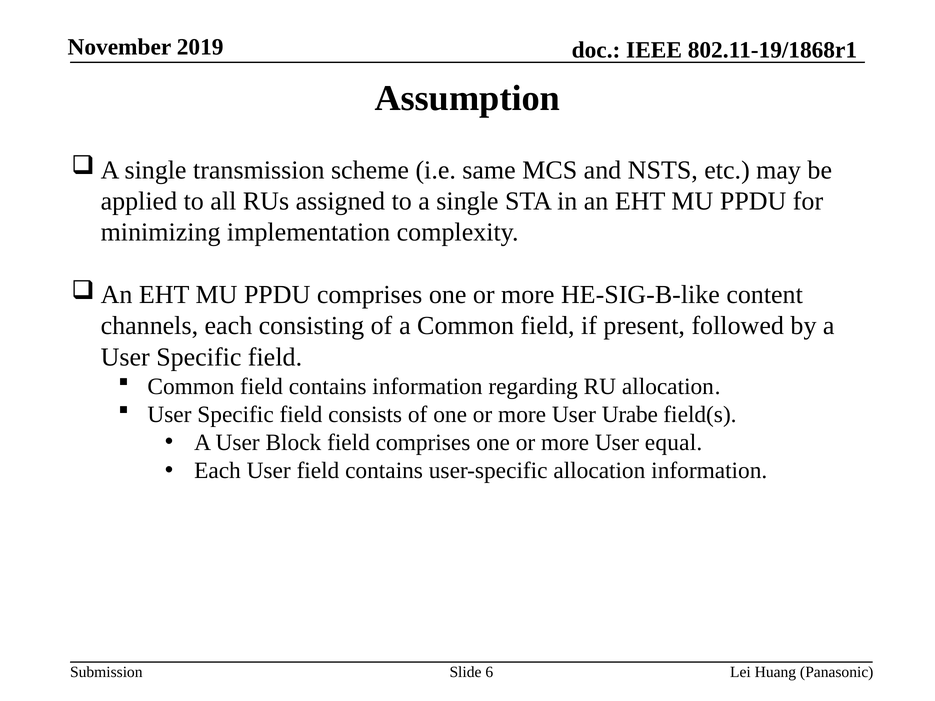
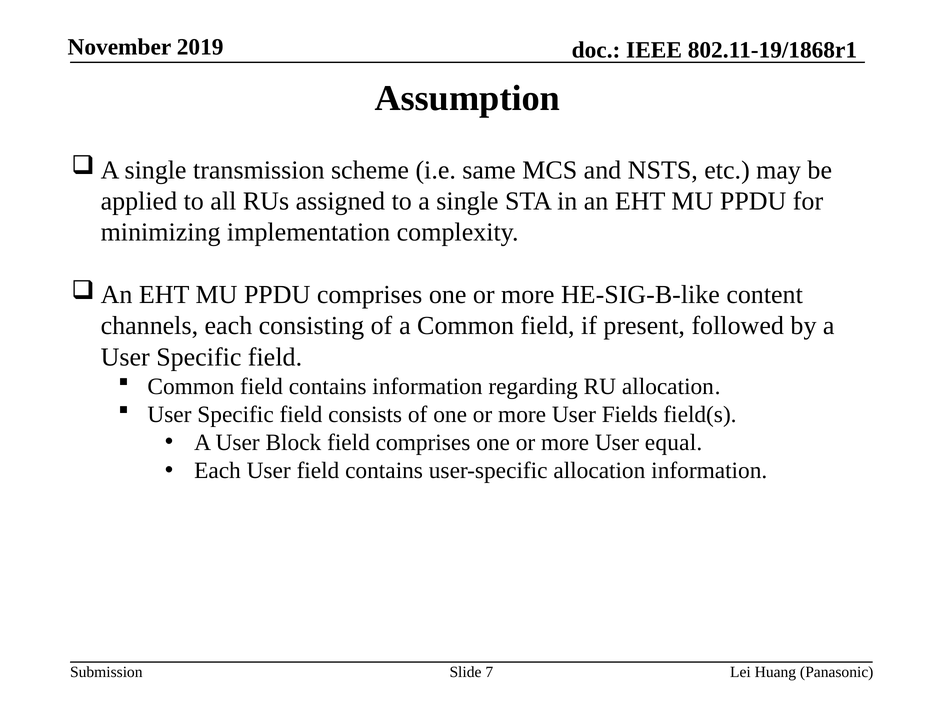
Urabe: Urabe -> Fields (630, 415)
6: 6 -> 7 (489, 673)
